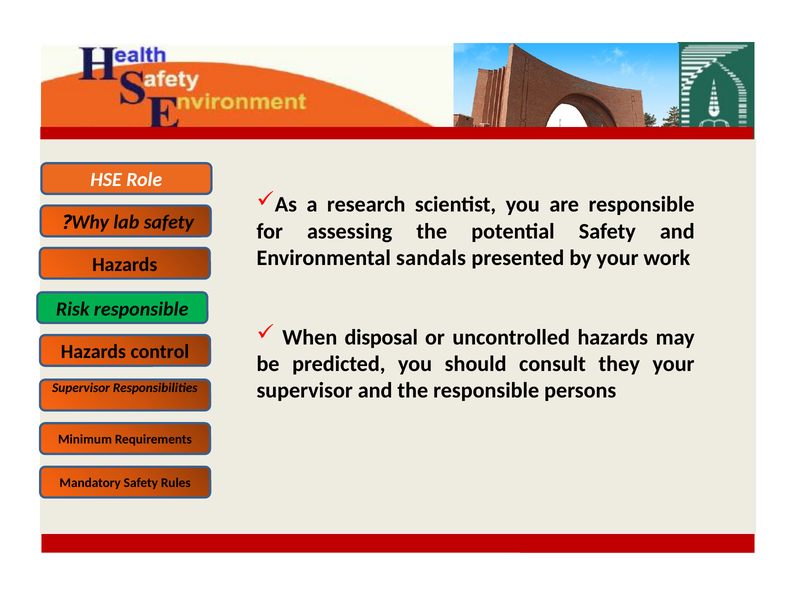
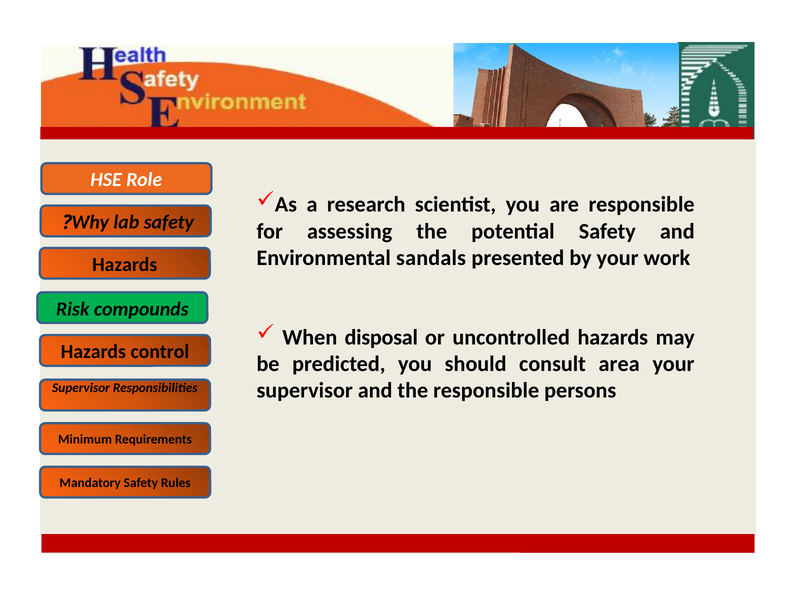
Risk responsible: responsible -> compounds (141, 309)
they: they -> area (619, 364)
